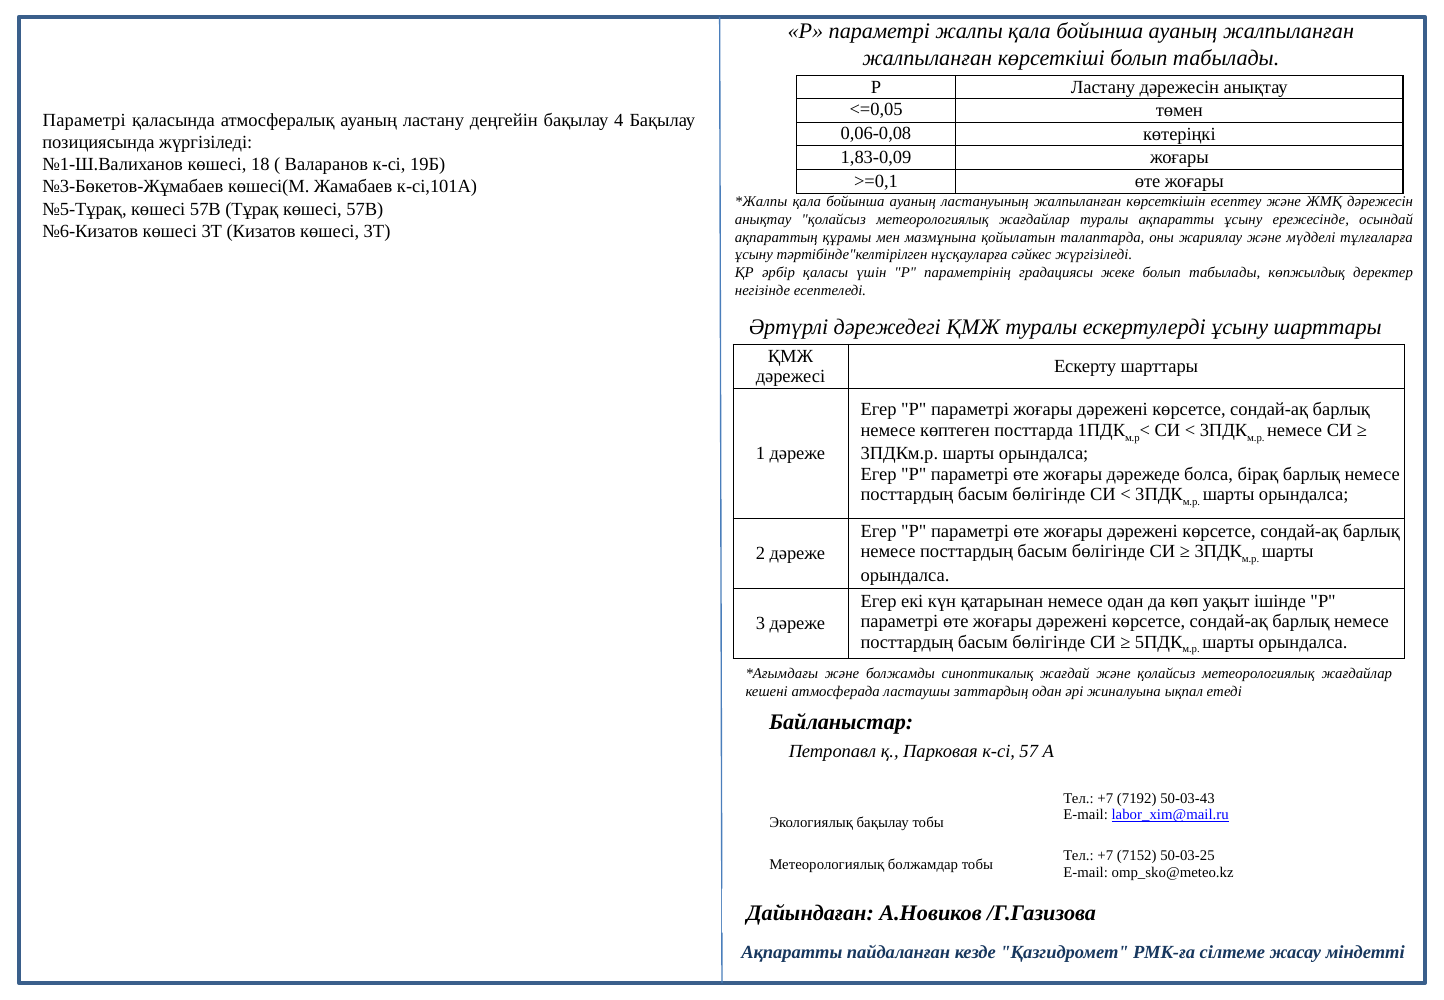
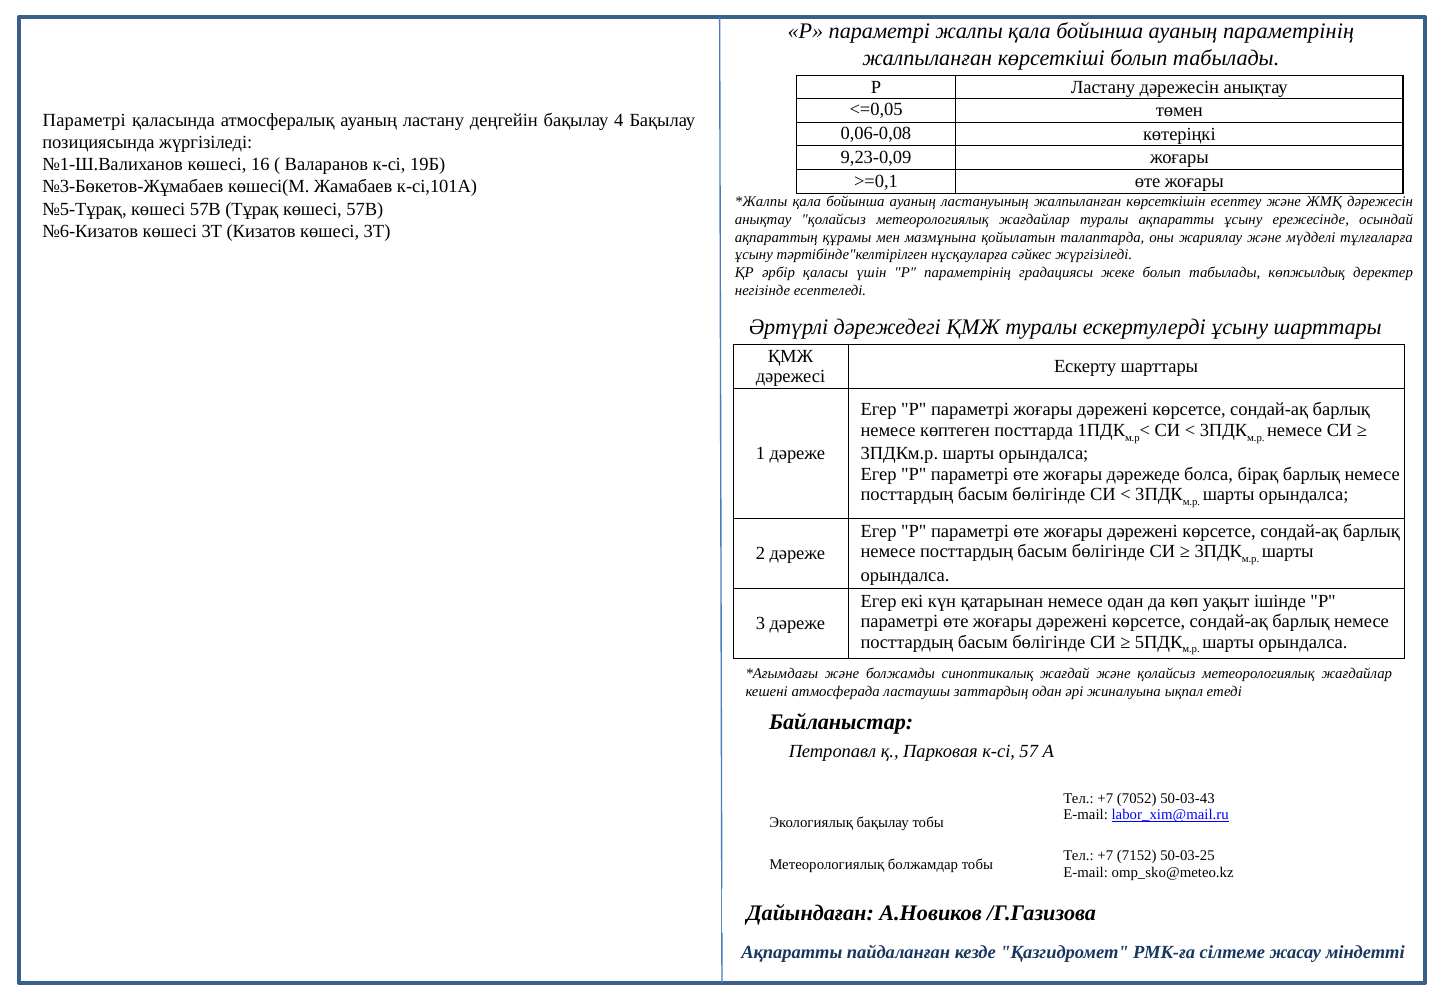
ауаның жалпыланған: жалпыланған -> параметрінің (1289, 31)
1,83-0,09: 1,83-0,09 -> 9,23-0,09 (876, 157)
18: 18 -> 16 (260, 164)
7192: 7192 -> 7052 (1137, 798)
